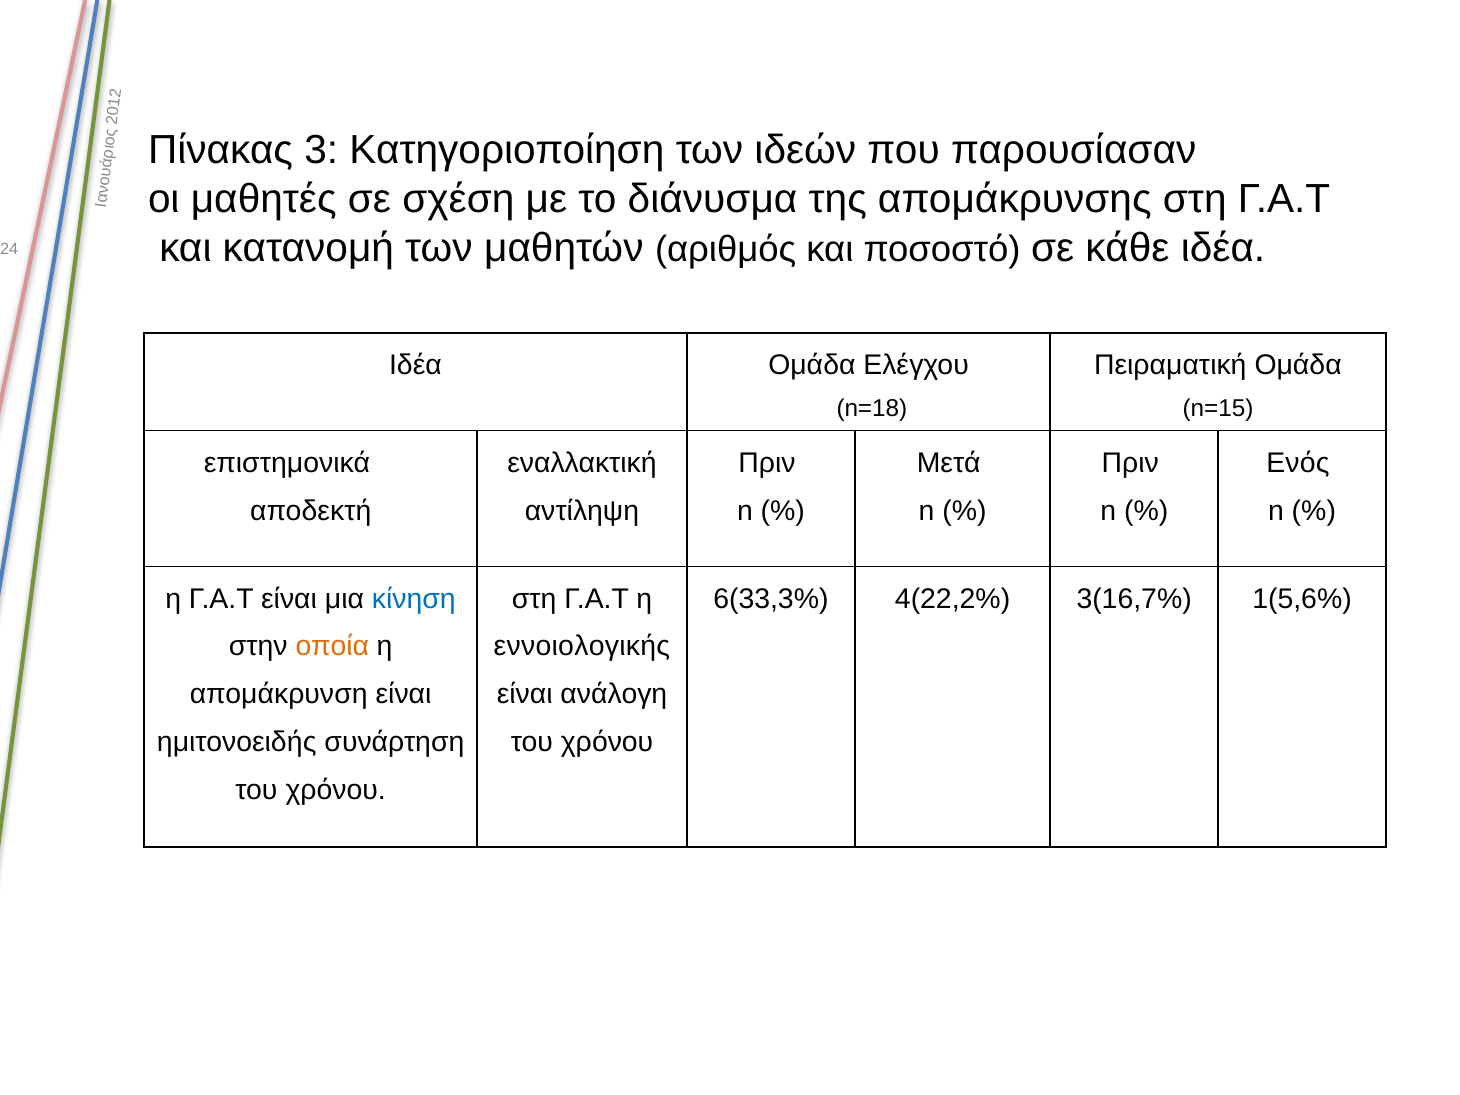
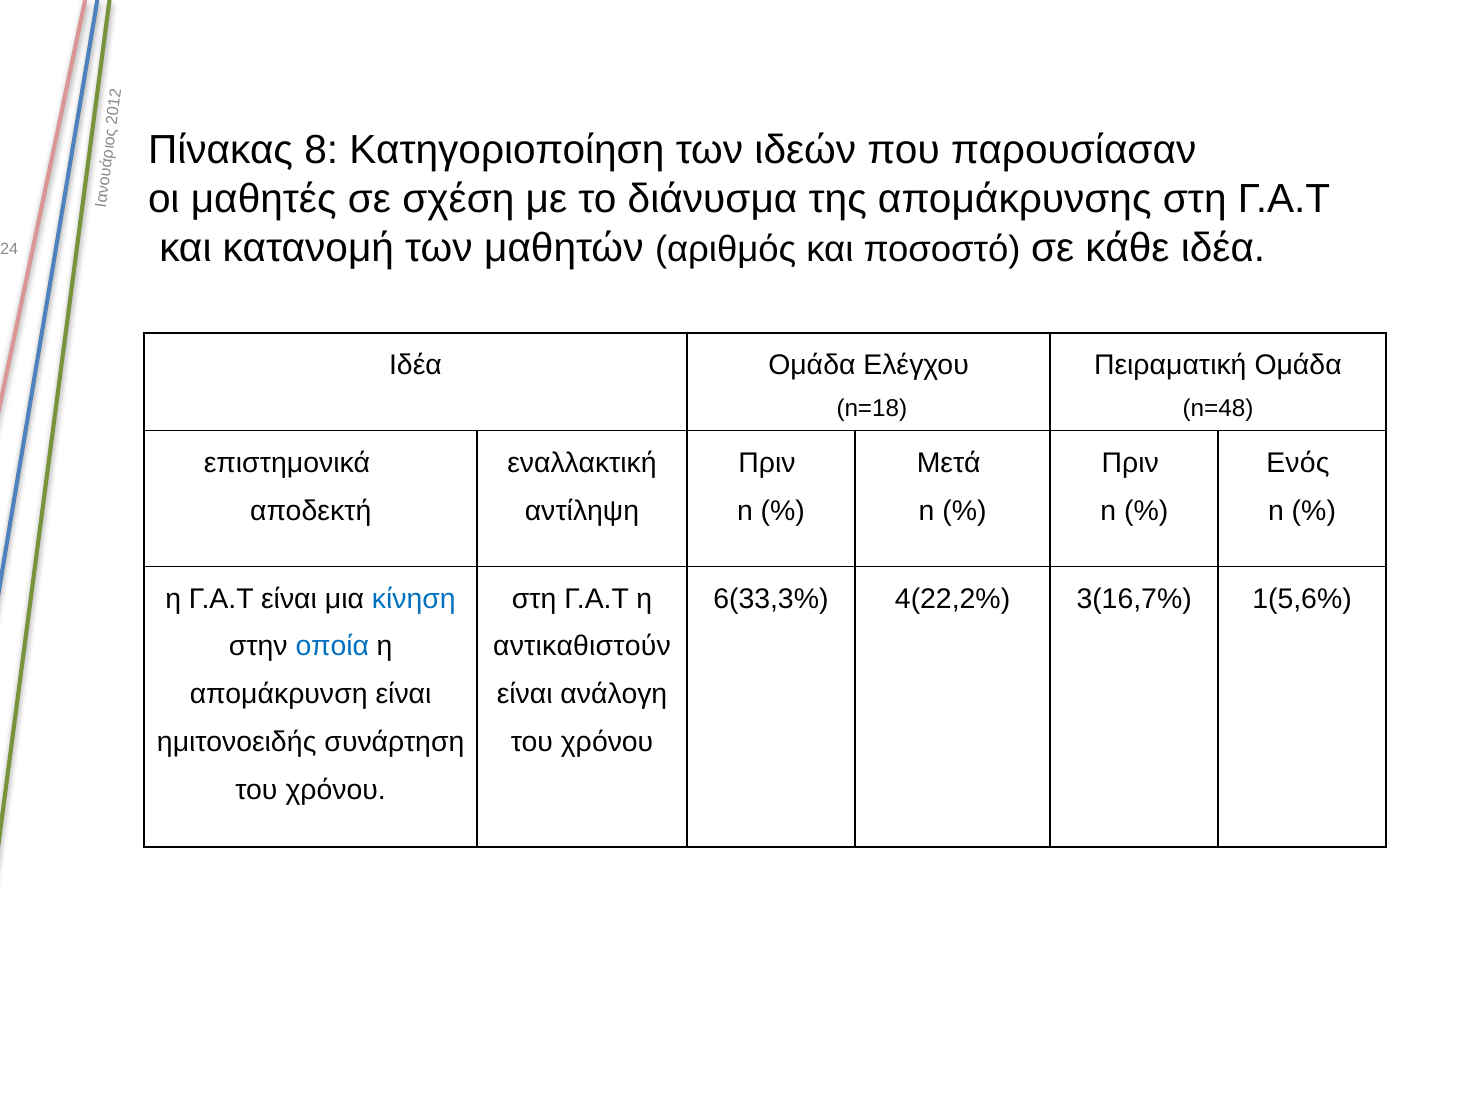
3: 3 -> 8 (321, 151)
n=15: n=15 -> n=48 (1218, 409)
οποία colour: orange -> blue (332, 647)
εννοιολογικής: εννοιολογικής -> αντικαθιστούν (582, 647)
